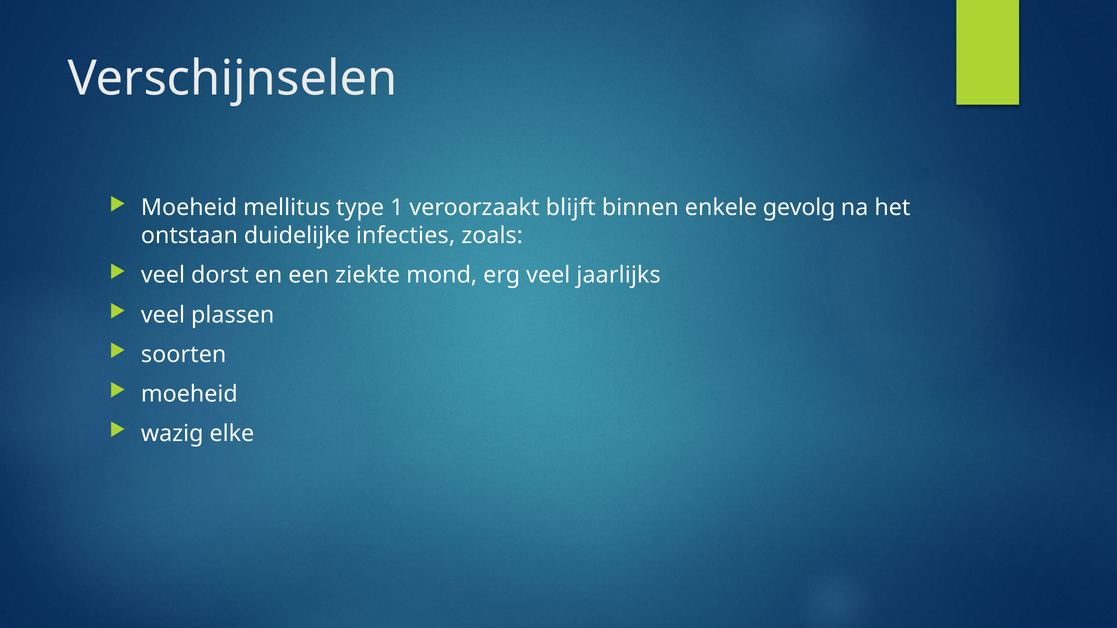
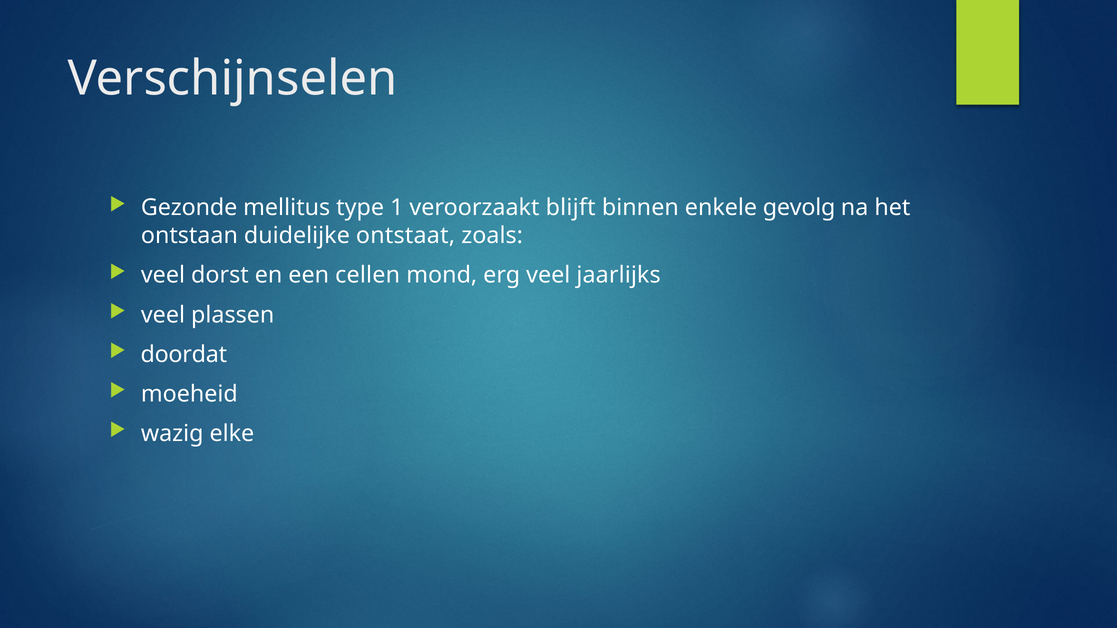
Moeheid: Moeheid -> Gezonde (189, 208)
infecties: infecties -> ontstaat (405, 236)
ziekte: ziekte -> cellen (368, 275)
soorten: soorten -> doordat (184, 355)
